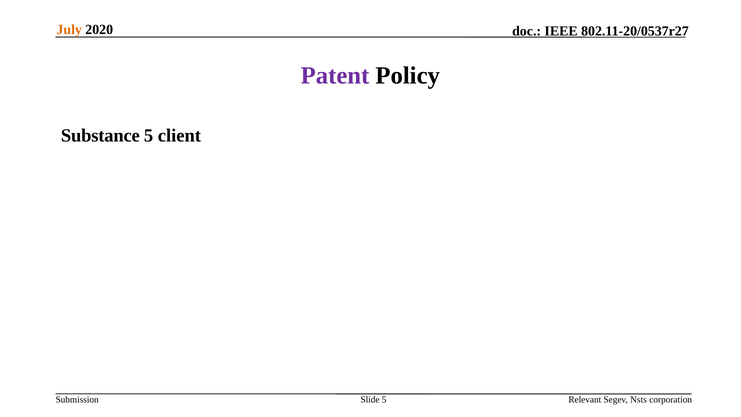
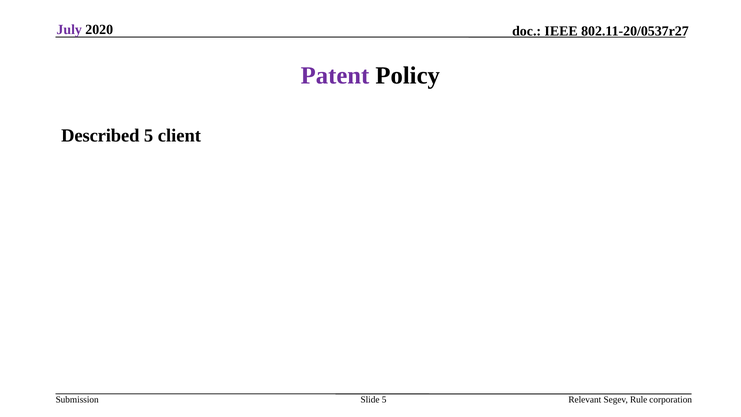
July colour: orange -> purple (69, 29)
Substance: Substance -> Described (100, 136)
Nsts: Nsts -> Rule (639, 400)
